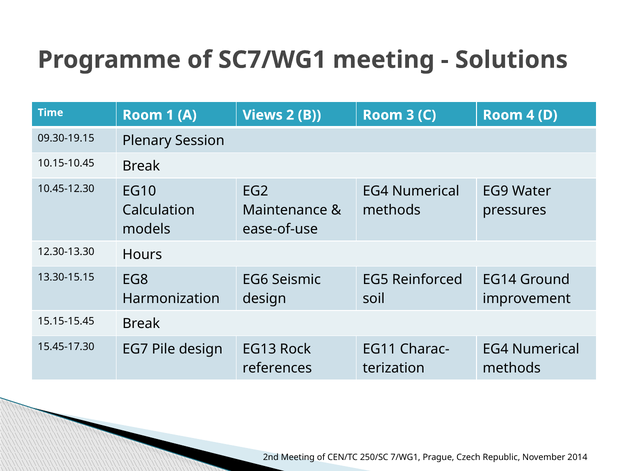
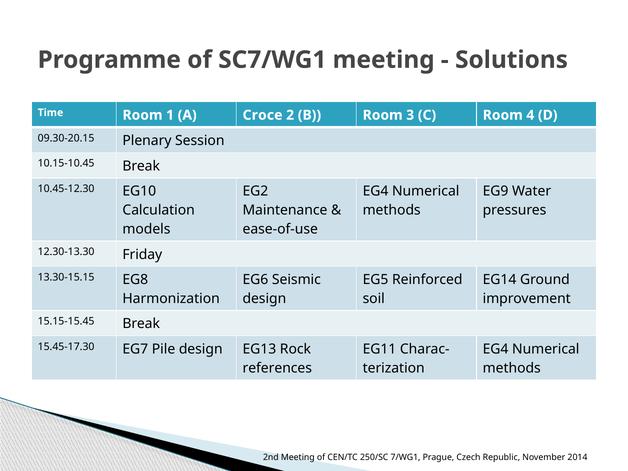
Views: Views -> Croce (263, 115)
09.30-19.15: 09.30-19.15 -> 09.30-20.15 (66, 138)
Hours: Hours -> Friday (142, 254)
